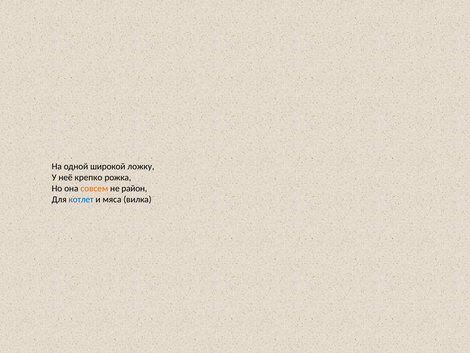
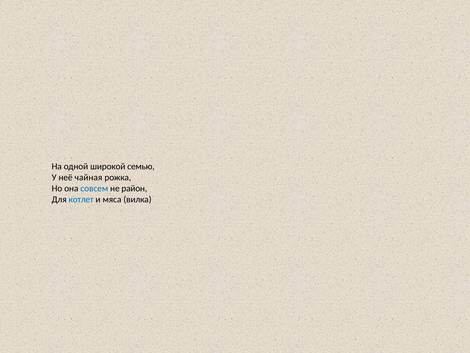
ложку: ложку -> семью (141, 166)
крепко: крепко -> чайная (88, 177)
совсем colour: orange -> blue (94, 188)
